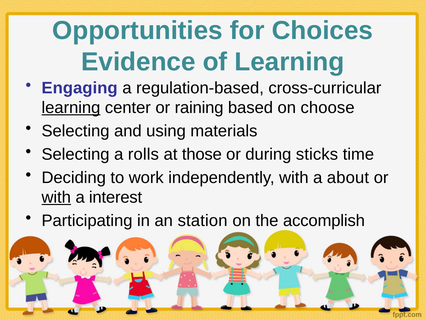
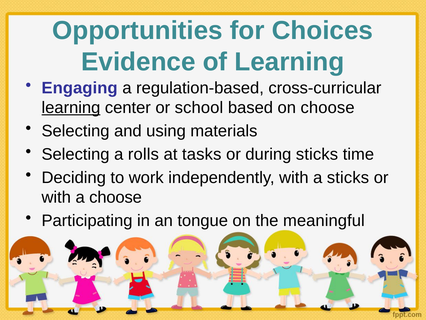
raining: raining -> school (199, 108)
those: those -> tasks (202, 154)
a about: about -> sticks (348, 177)
with underline: present -> none (56, 197)
a interest: interest -> choose (116, 197)
station: station -> tongue (203, 220)
accomplish: accomplish -> meaningful (324, 220)
